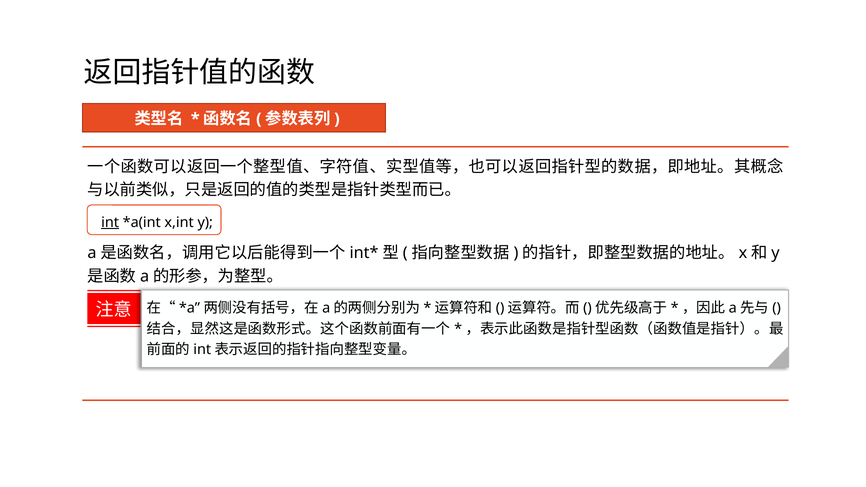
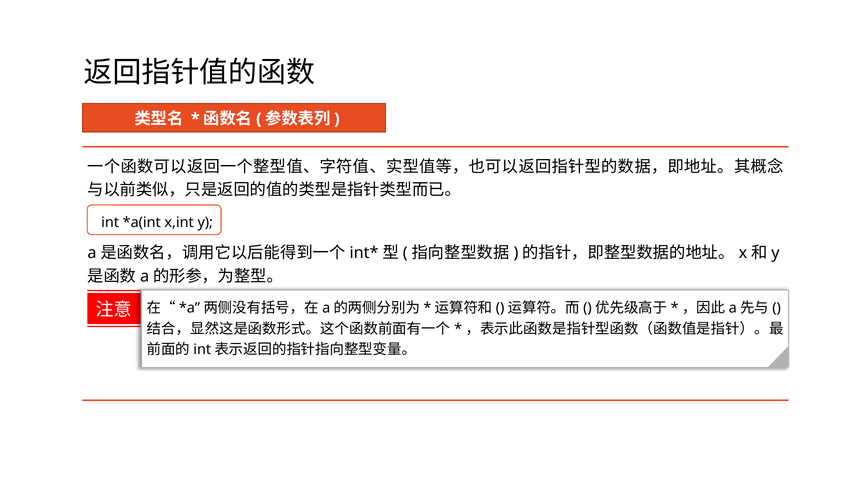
int underline: present -> none (110, 222)
